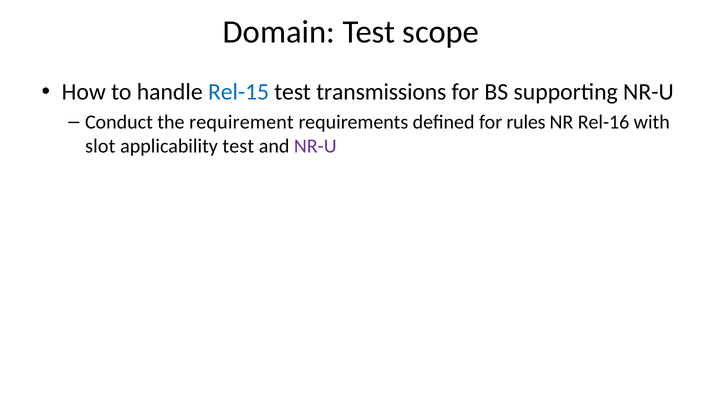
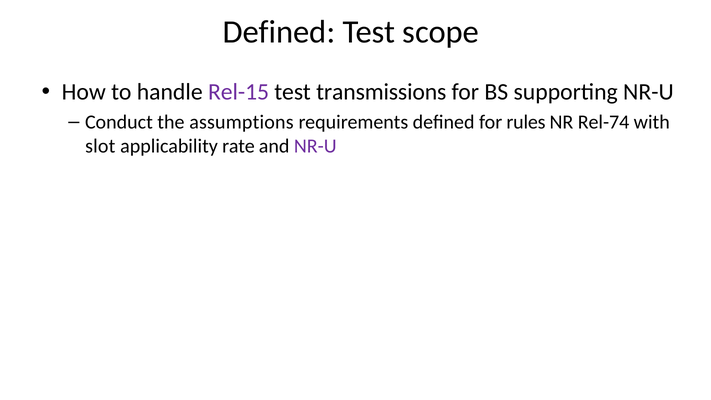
Domain: Domain -> Defined (279, 32)
Rel-15 colour: blue -> purple (239, 92)
requirement: requirement -> assumptions (241, 122)
Rel-16: Rel-16 -> Rel-74 (604, 122)
applicability test: test -> rate (238, 146)
